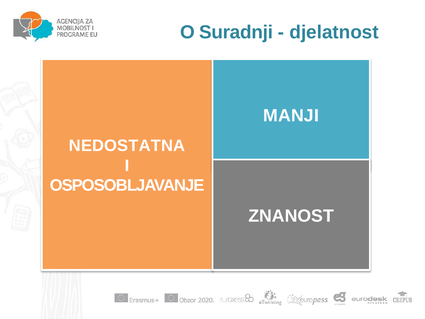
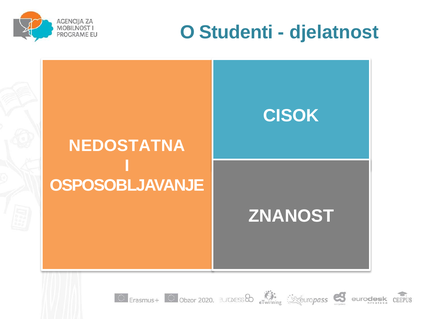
Suradnji: Suradnji -> Studenti (236, 32)
MANJI: MANJI -> CISOK (291, 115)
